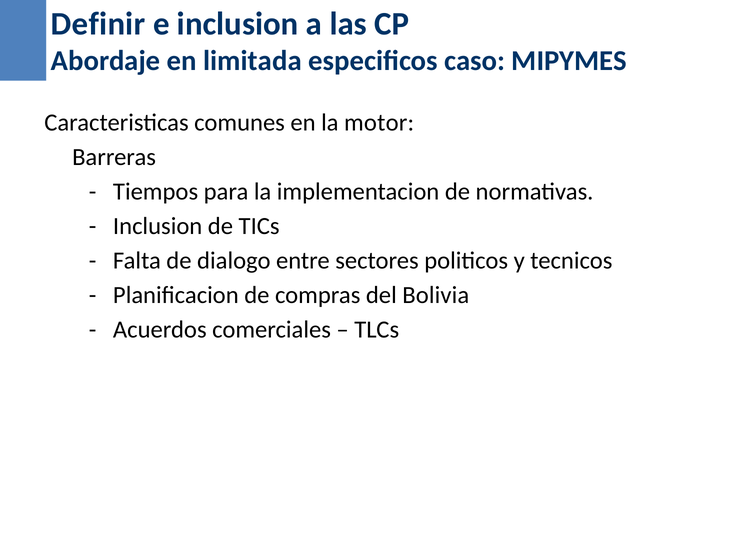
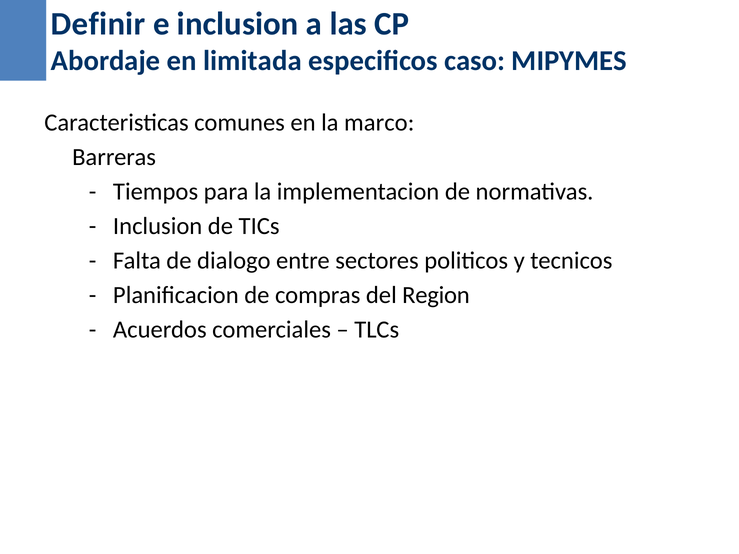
motor: motor -> marco (379, 123)
Bolivia: Bolivia -> Region (436, 295)
